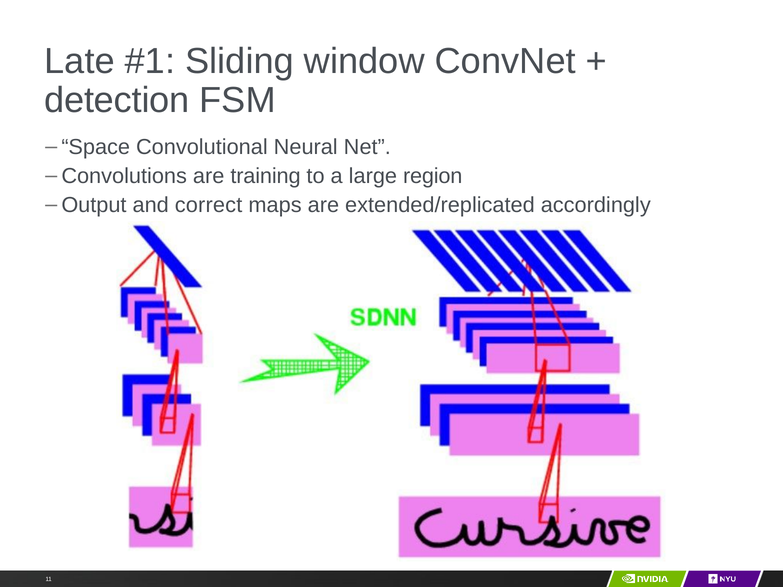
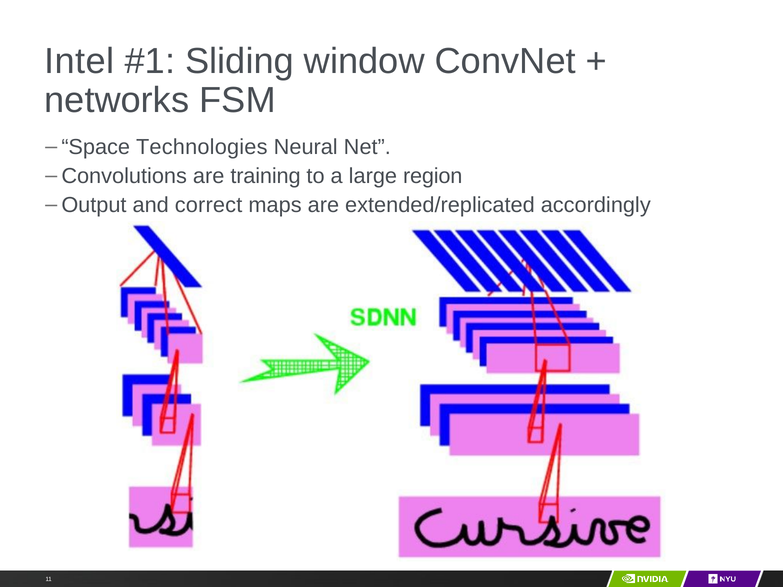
Late: Late -> Intel (79, 61)
detection: detection -> networks (117, 100)
Convolutional: Convolutional -> Technologies (202, 147)
